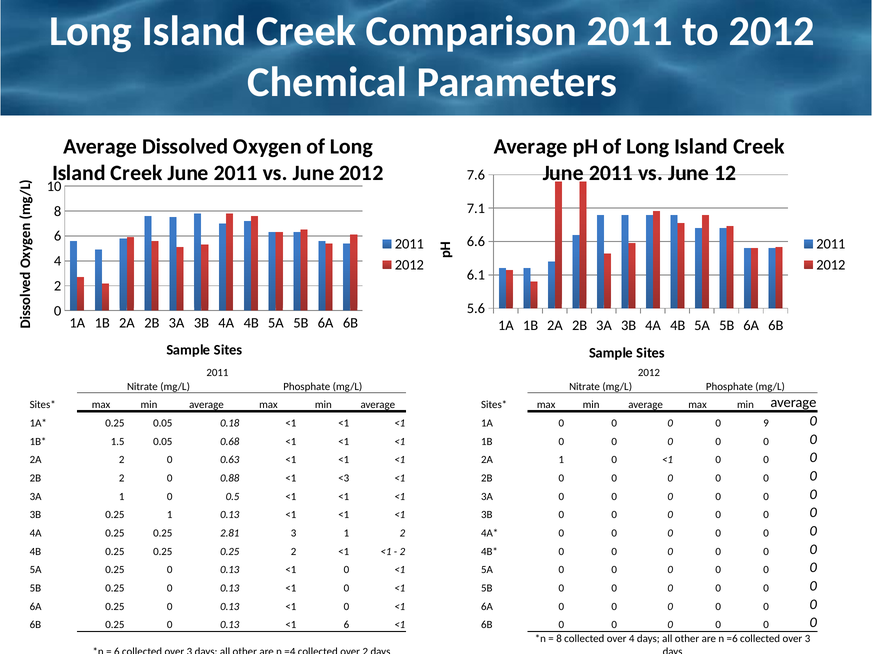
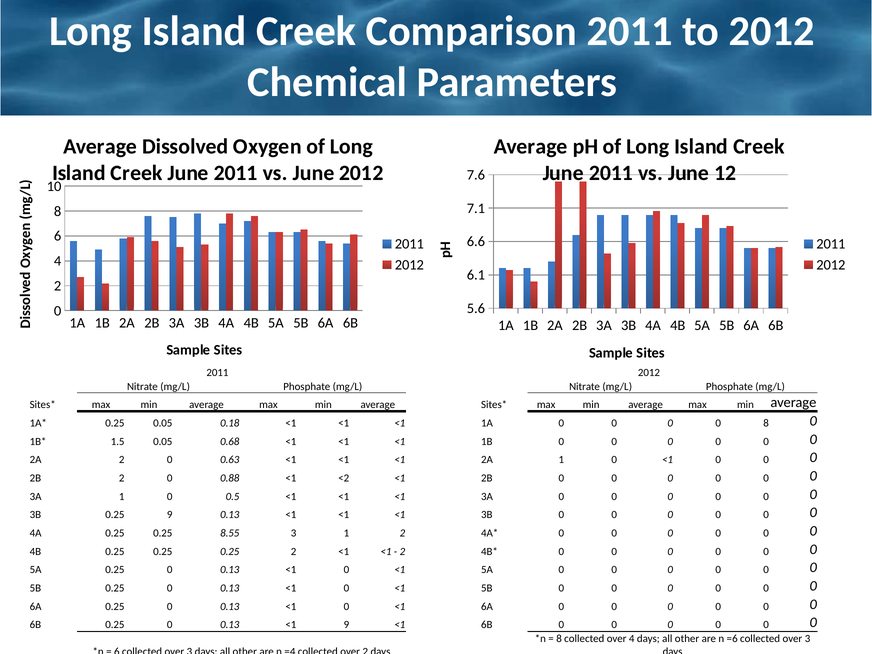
0 9: 9 -> 8 (766, 423)
<3: <3 -> <2 (344, 478)
0.25 1: 1 -> 9 (170, 515)
2.81: 2.81 -> 8.55 (230, 533)
<1 6: 6 -> 9 (346, 625)
